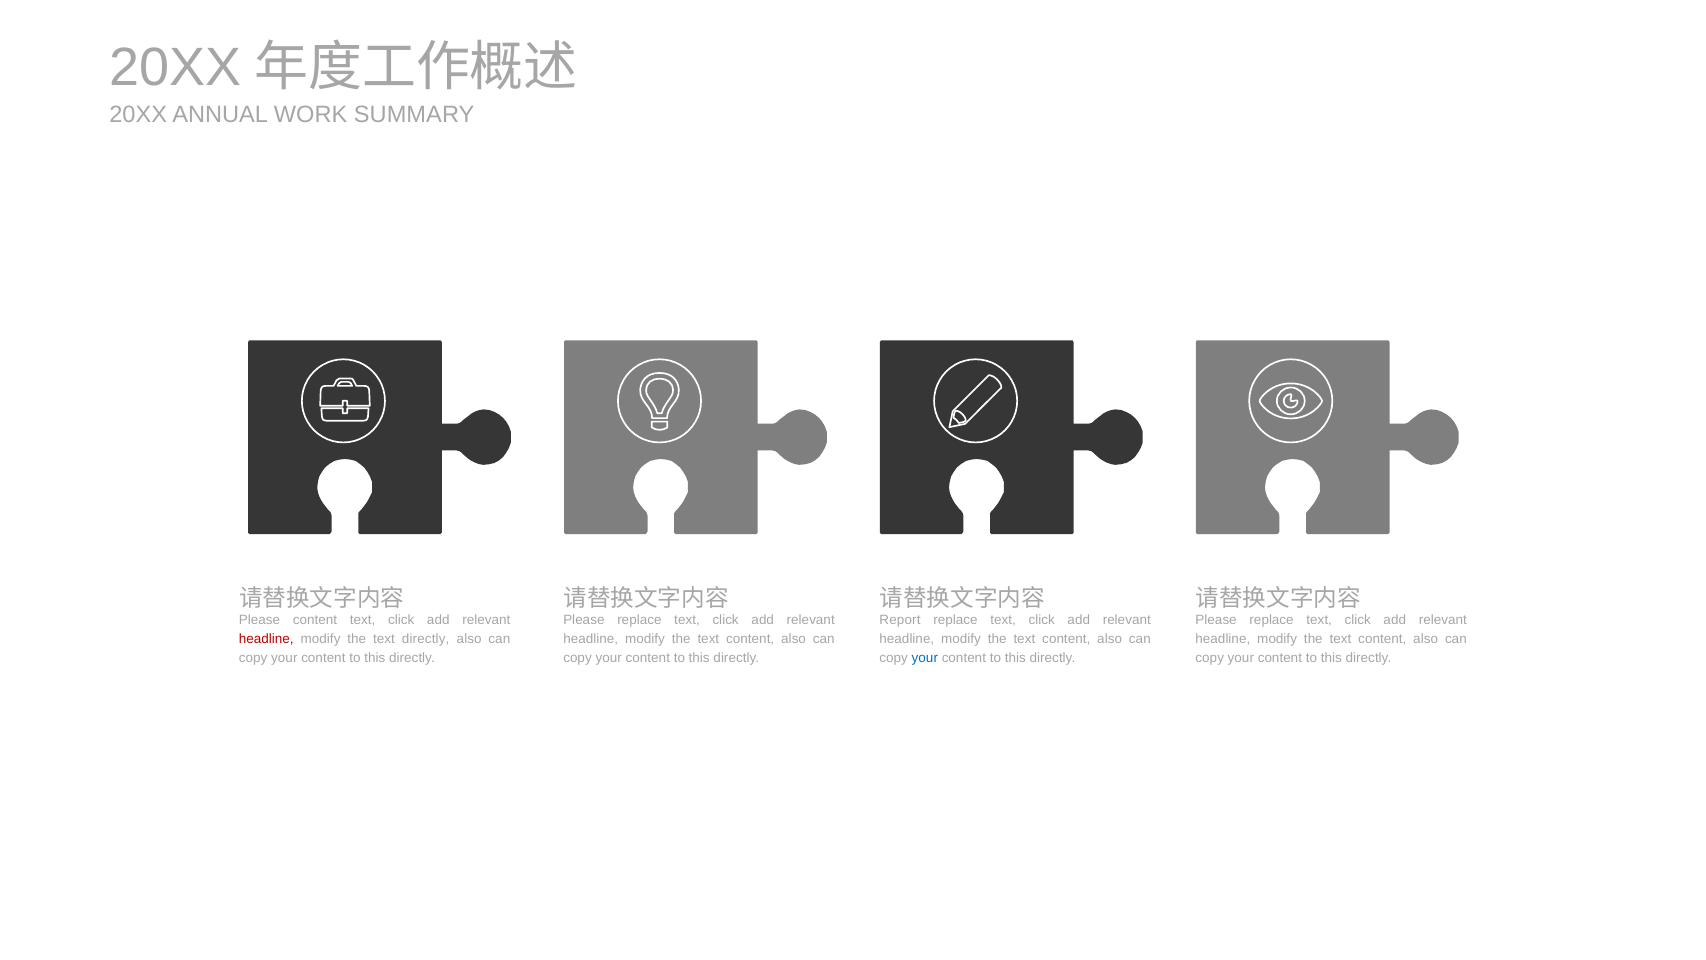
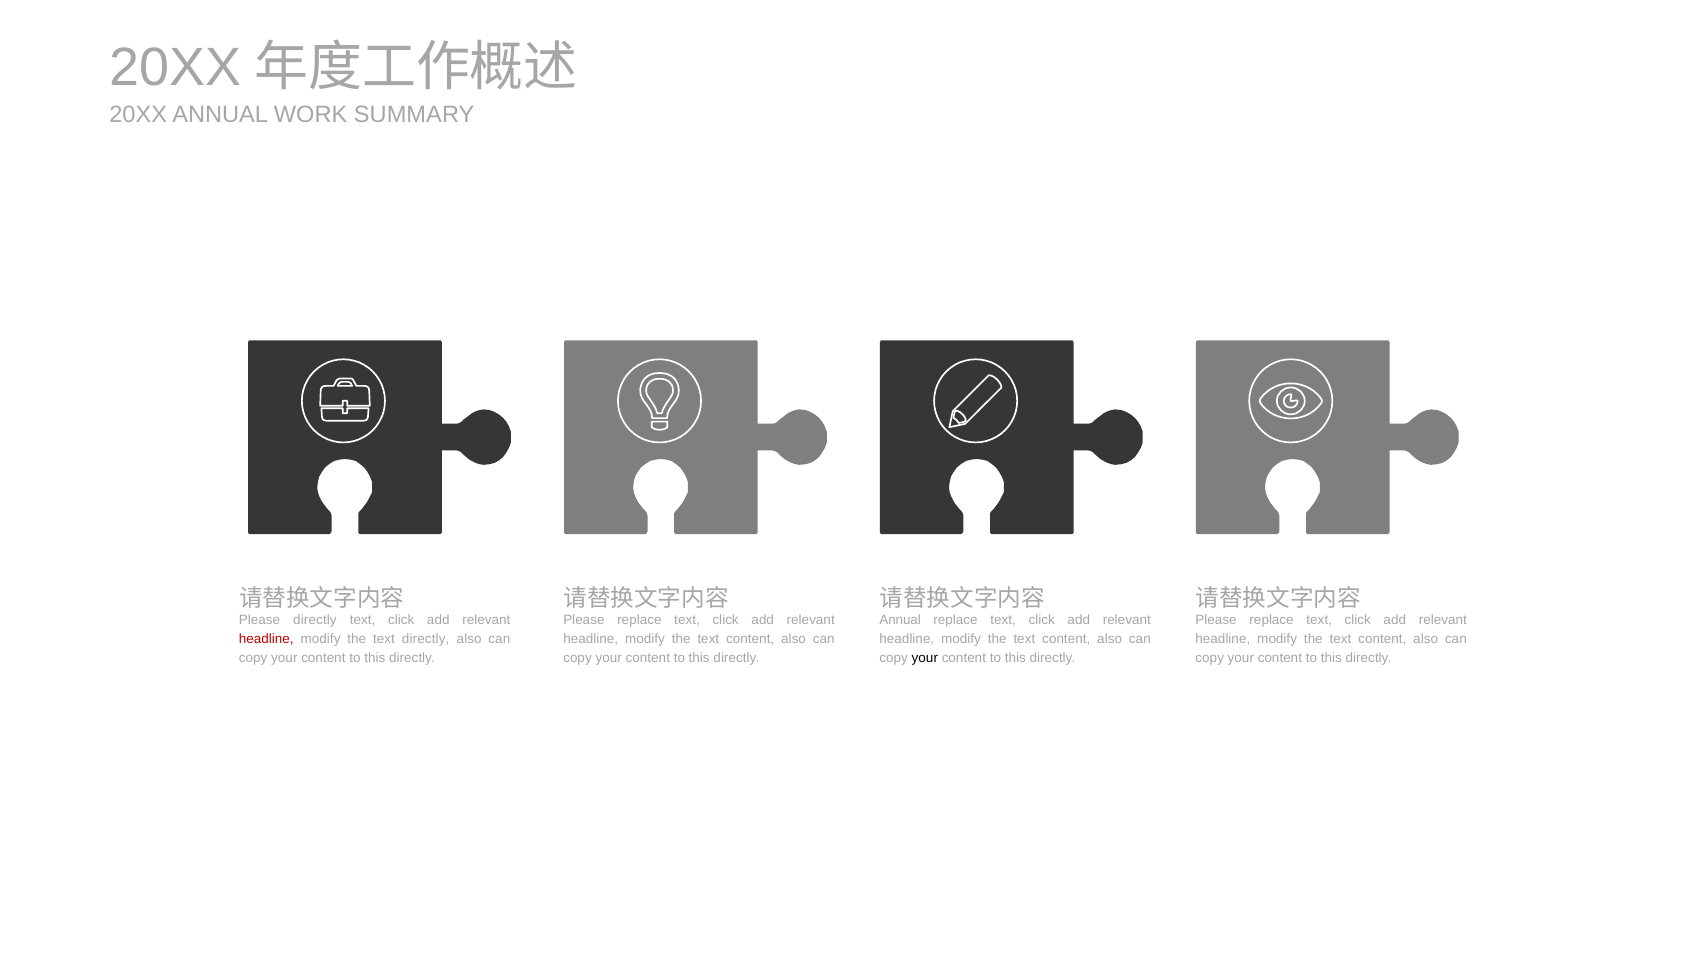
Please content: content -> directly (315, 619)
Report: Report -> Annual (900, 619)
your colour: blue -> black (925, 658)
